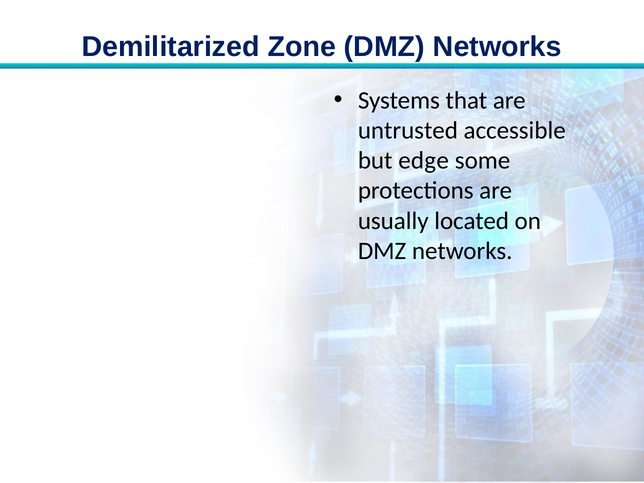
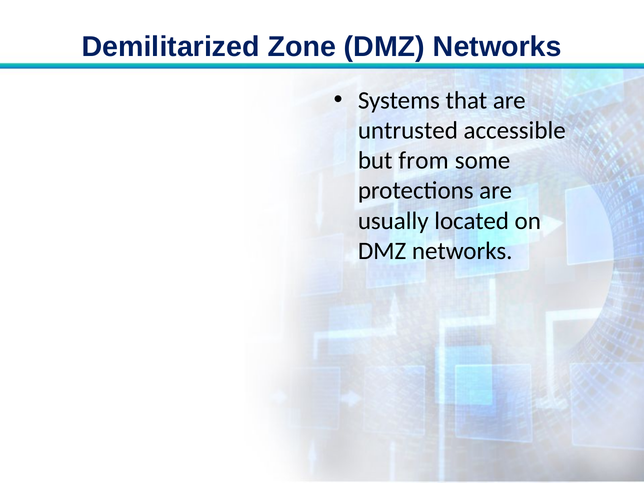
edge: edge -> from (424, 161)
